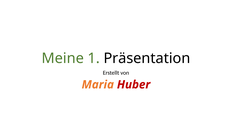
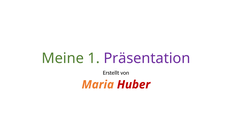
Präsentation colour: black -> purple (147, 58)
